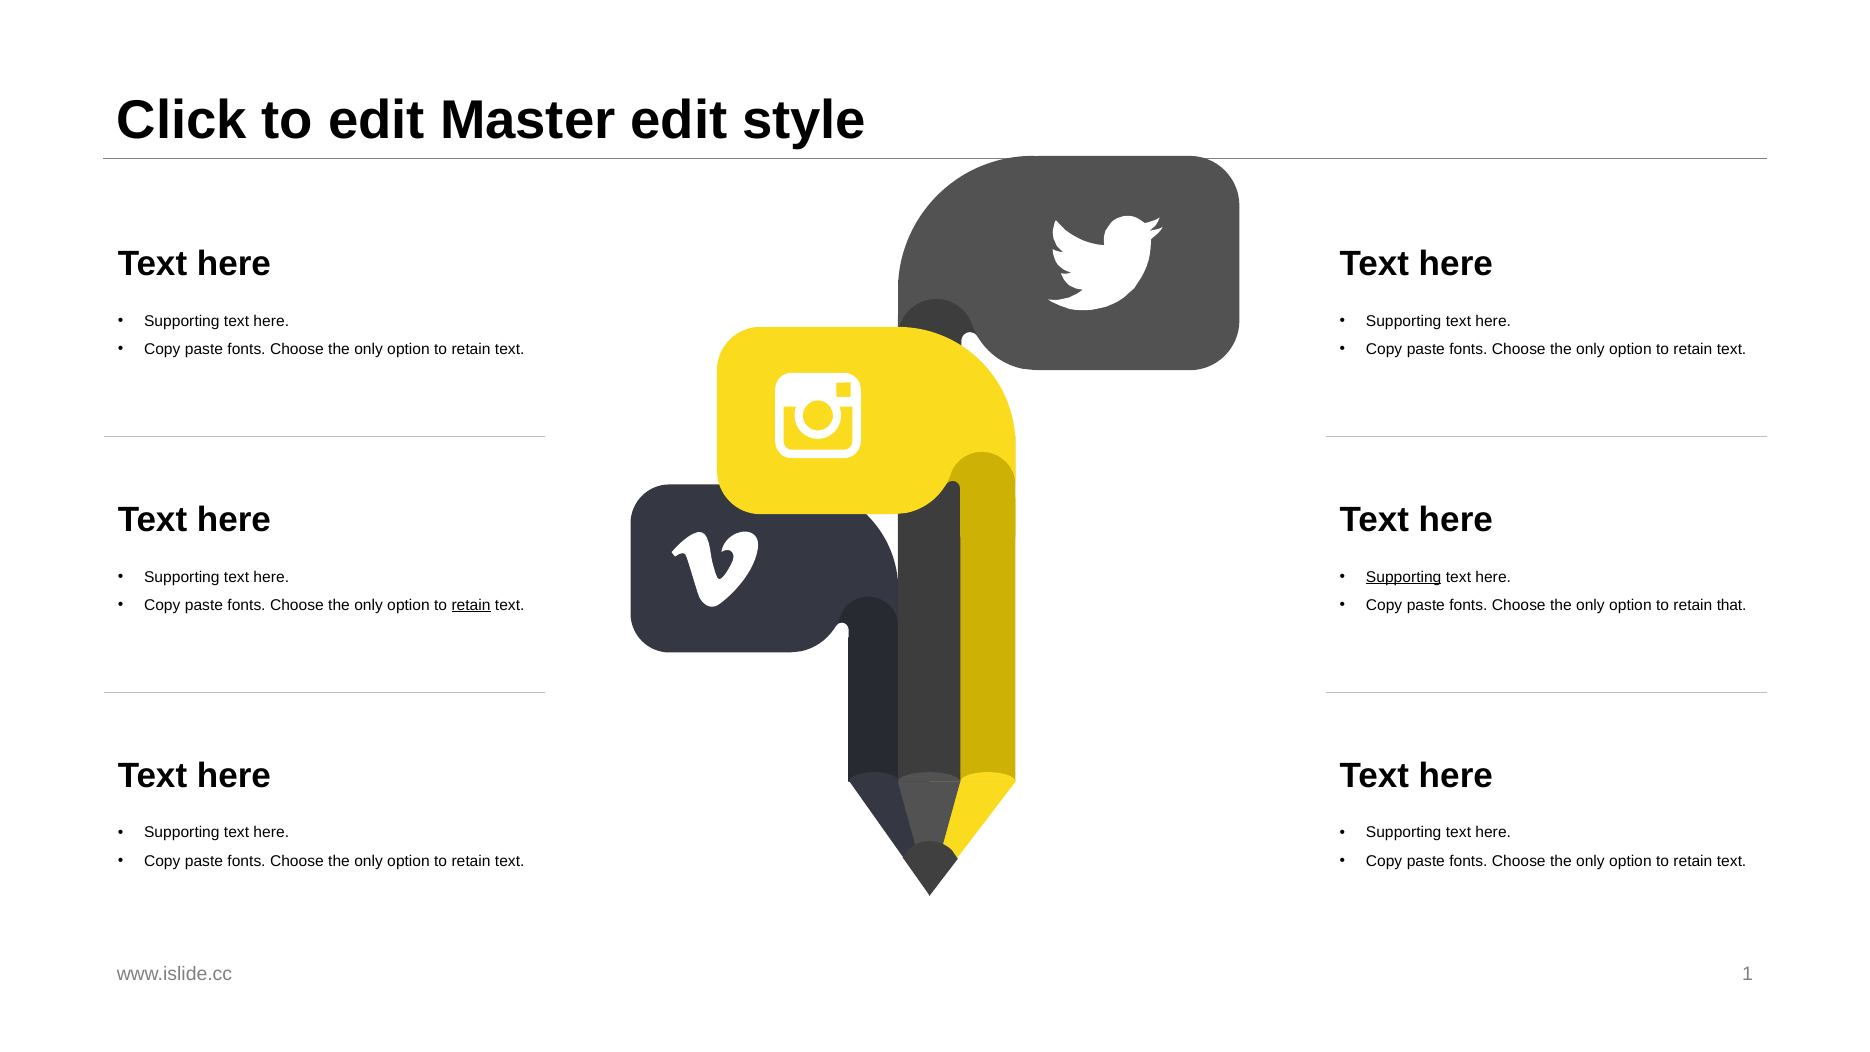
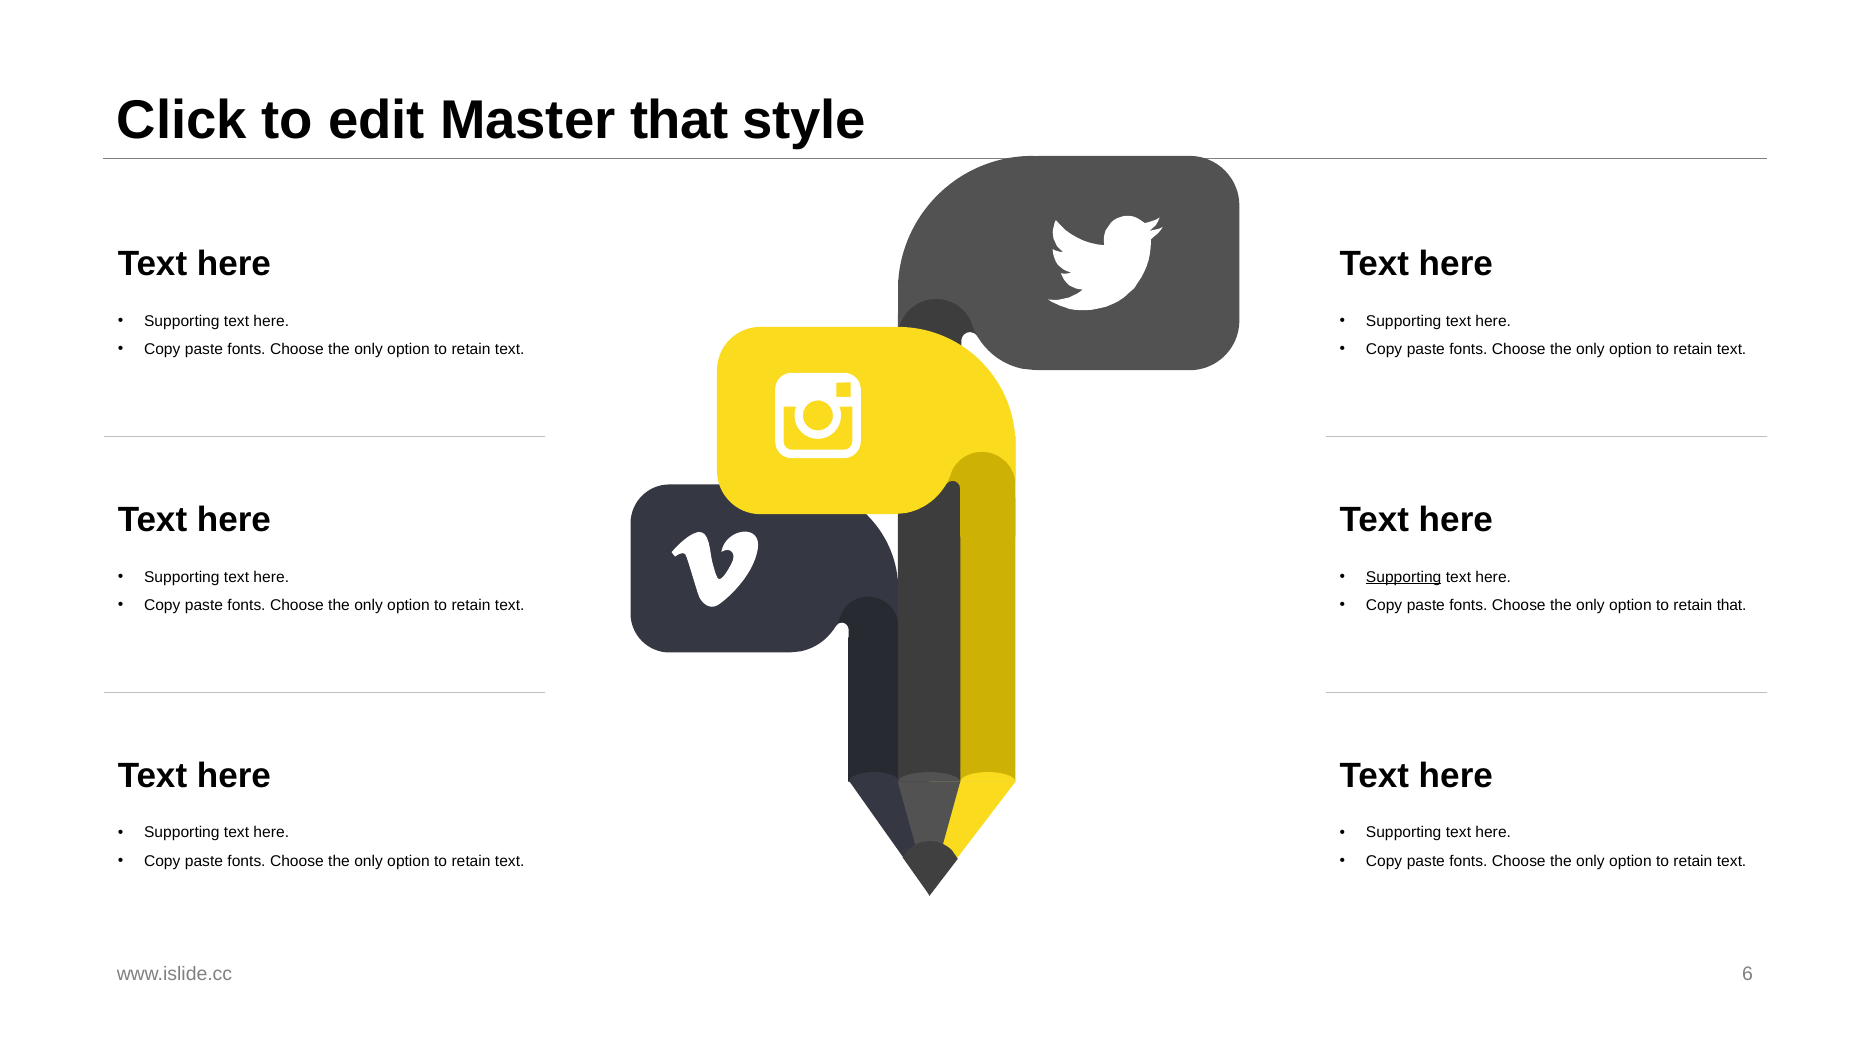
Master edit: edit -> that (679, 121)
retain underline: present -> none (471, 605)
1: 1 -> 6 (1748, 974)
